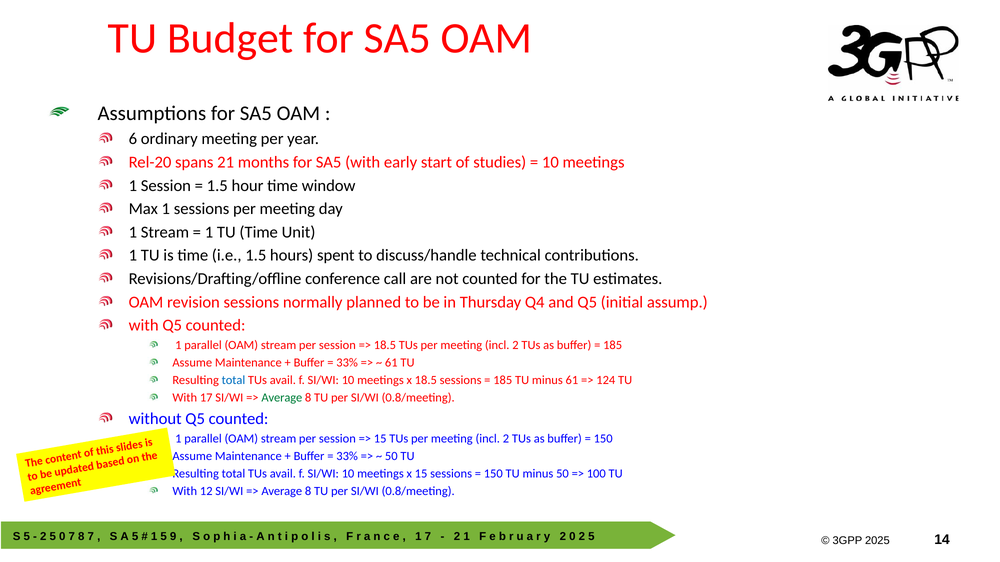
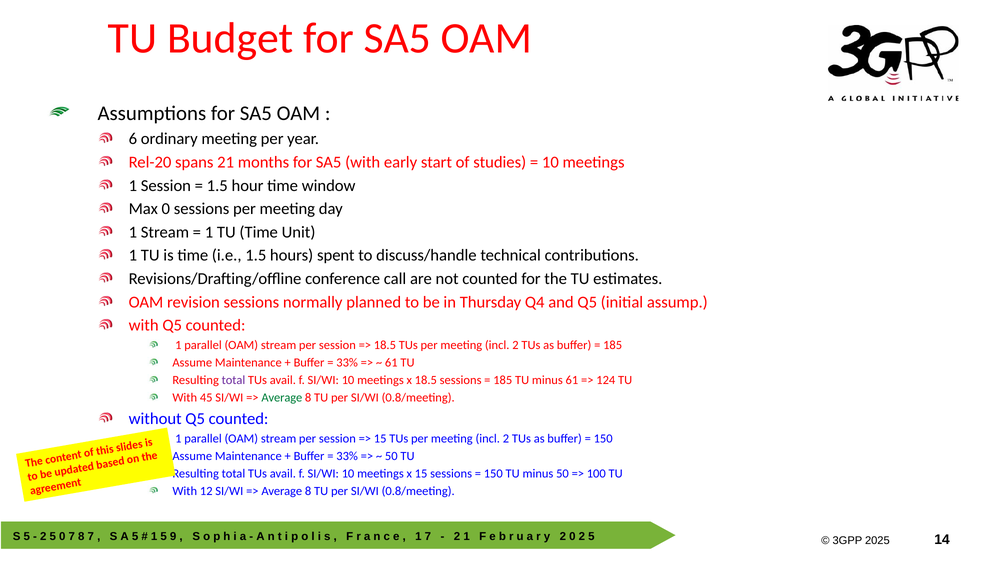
Max 1: 1 -> 0 (166, 209)
total colour: blue -> purple (233, 380)
17: 17 -> 45 (206, 398)
